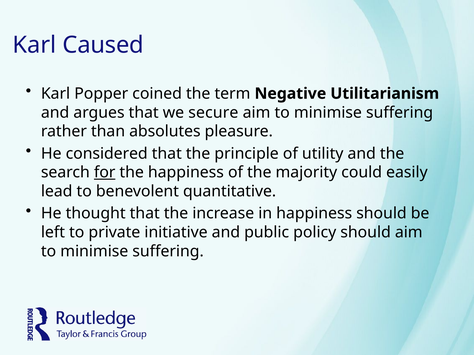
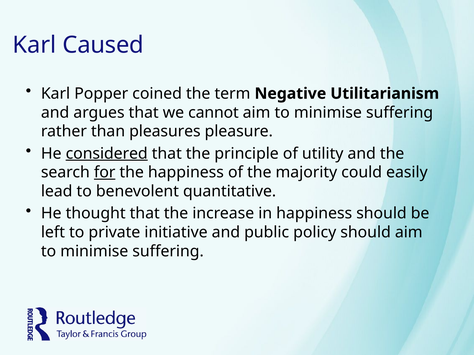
secure: secure -> cannot (213, 113)
absolutes: absolutes -> pleasures (165, 132)
considered underline: none -> present (107, 154)
